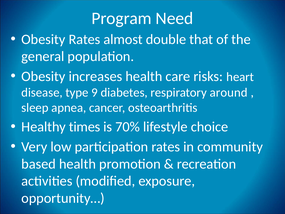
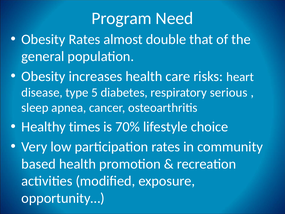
9: 9 -> 5 (95, 92)
around: around -> serious (229, 92)
